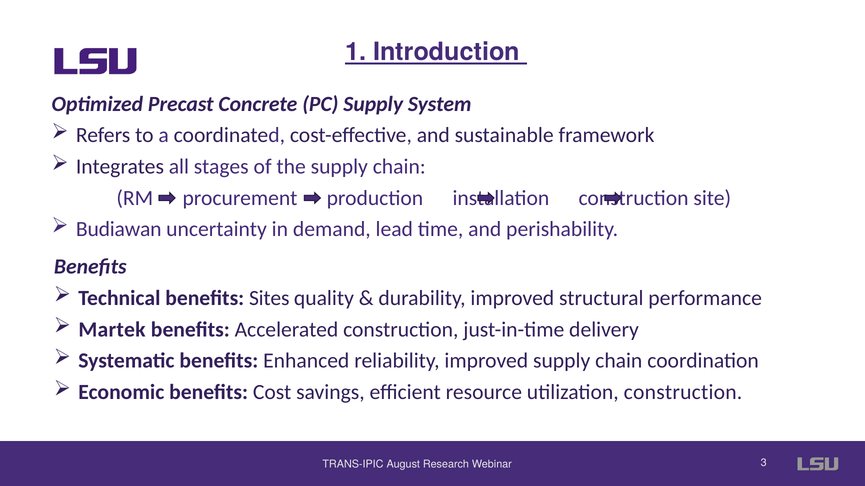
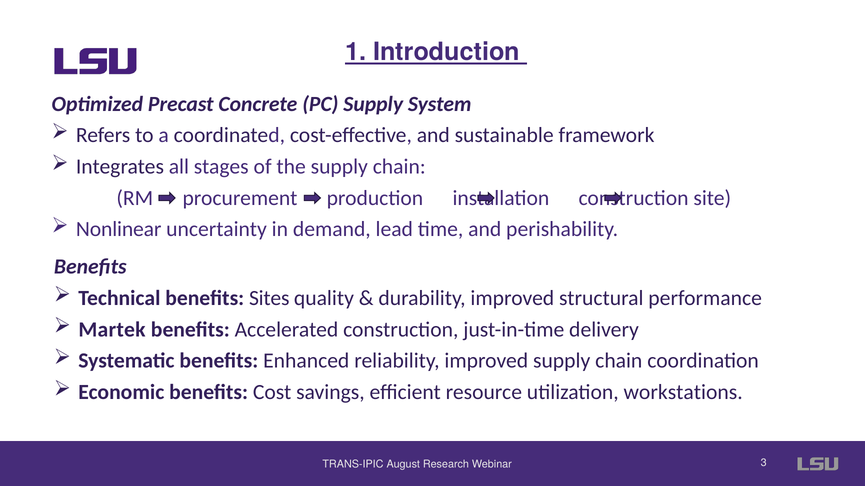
Budiawan: Budiawan -> Nonlinear (119, 230)
utilization construction: construction -> workstations (683, 392)
